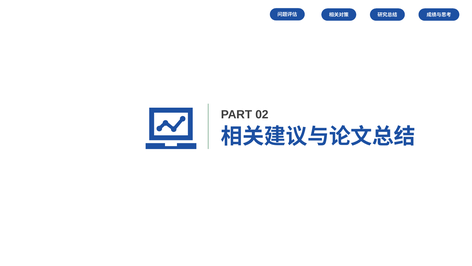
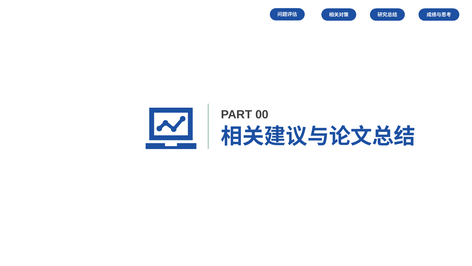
02: 02 -> 00 (262, 114)
